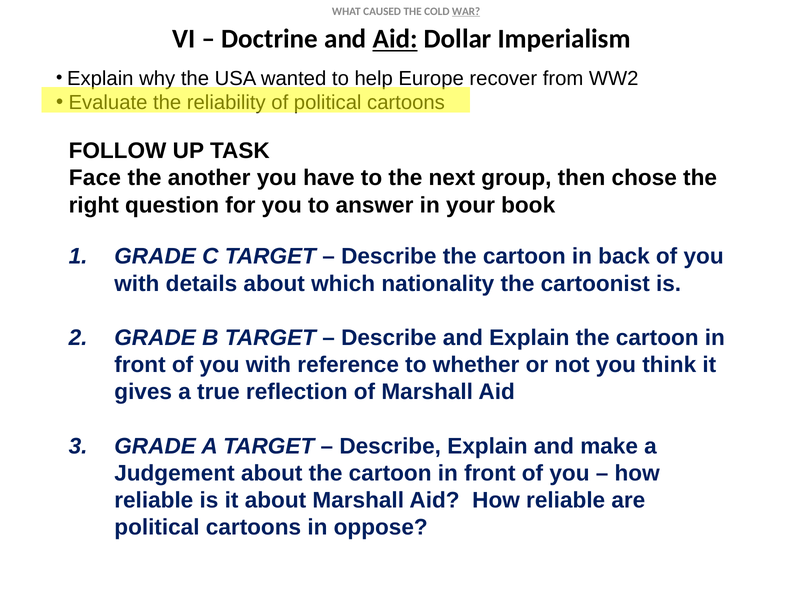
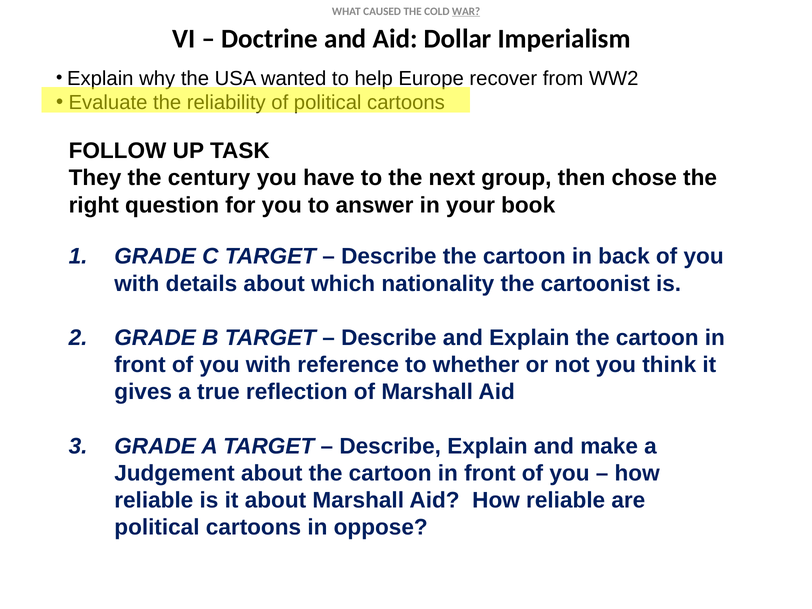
Aid underline: present -> none (395, 39)
Face: Face -> They (95, 178)
another: another -> century (209, 178)
